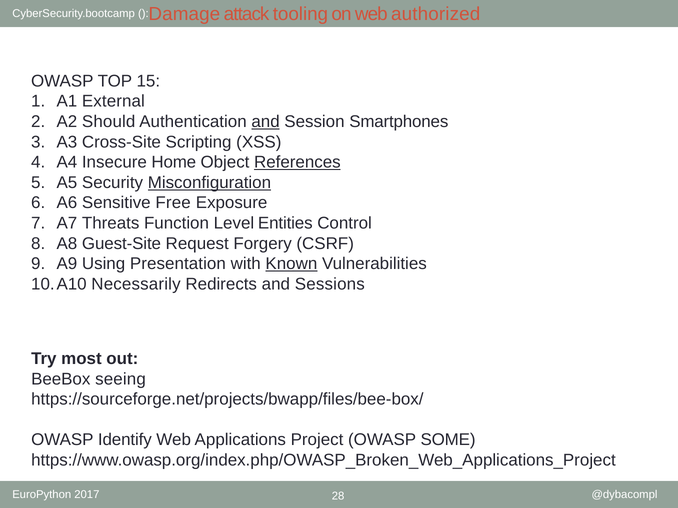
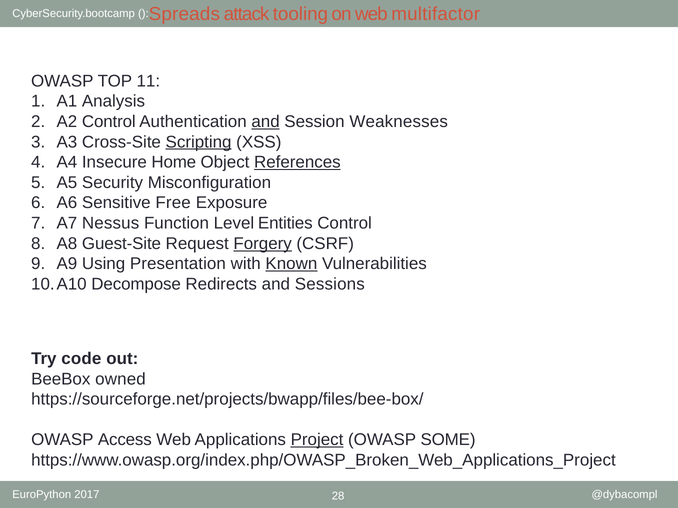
Damage: Damage -> Spreads (184, 14)
authorized: authorized -> multifactor (436, 14)
15: 15 -> 11 (148, 81)
External: External -> Analysis (113, 101)
A2 Should: Should -> Control (109, 122)
Smartphones: Smartphones -> Weaknesses (399, 122)
Scripting underline: none -> present (199, 142)
Misconfiguration underline: present -> none (209, 183)
Threats: Threats -> Nessus (111, 223)
Forgery underline: none -> present (263, 244)
Necessarily: Necessarily -> Decompose (136, 284)
most: most -> code (81, 359)
seeing: seeing -> owned (120, 379)
Identify: Identify -> Access (125, 440)
Project underline: none -> present (317, 440)
